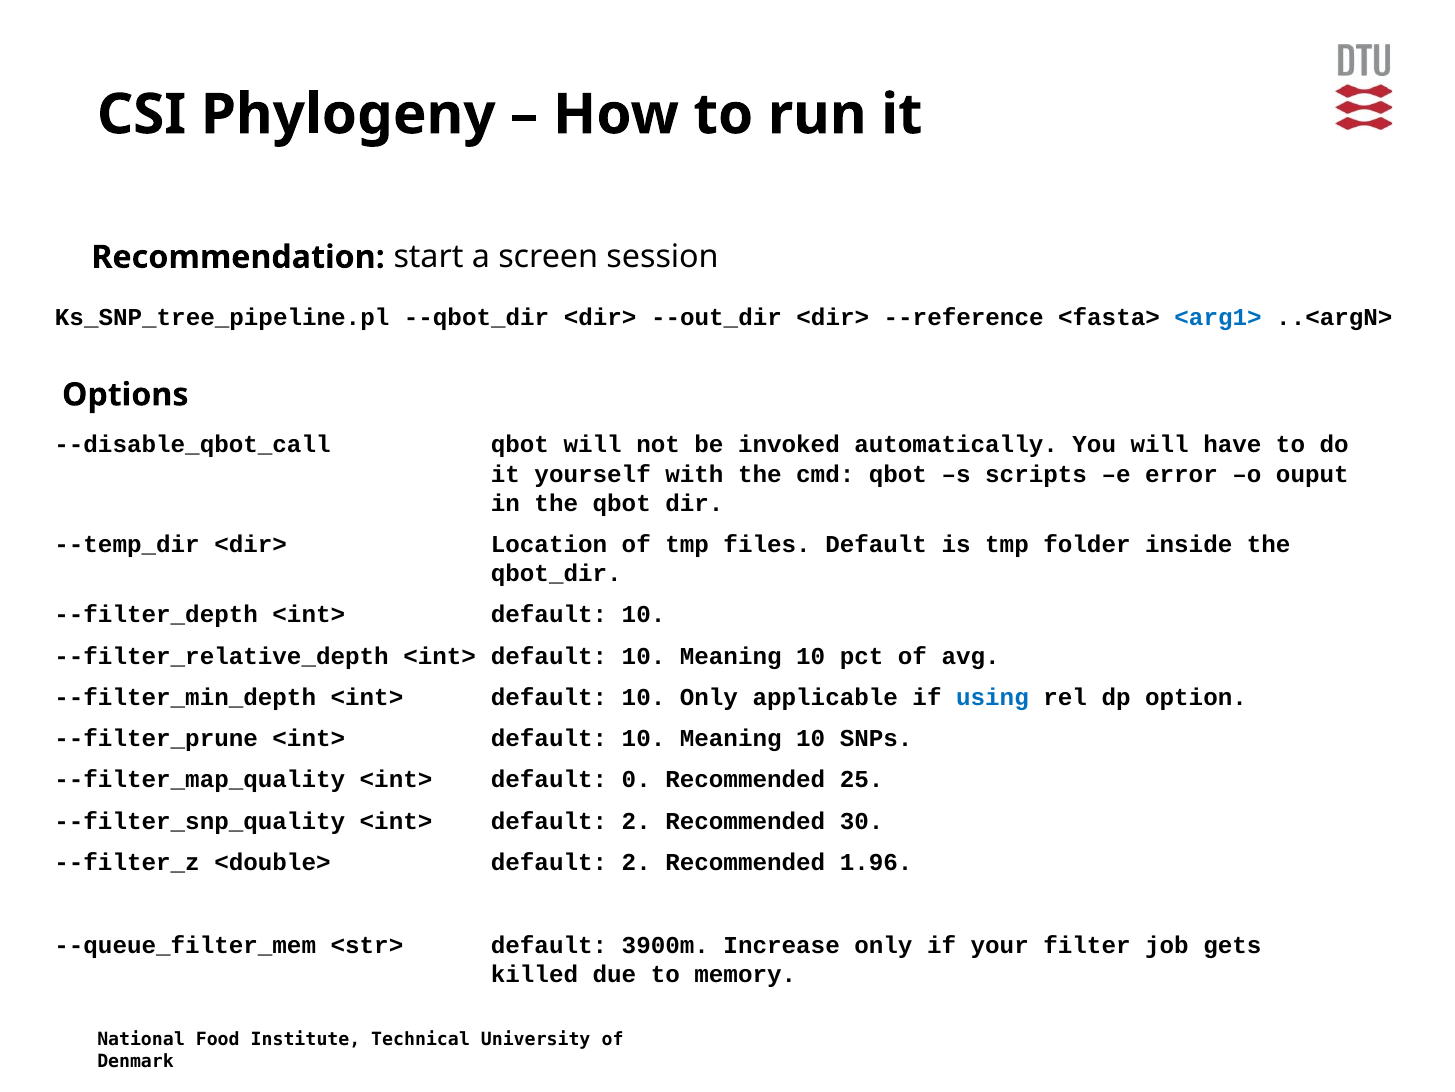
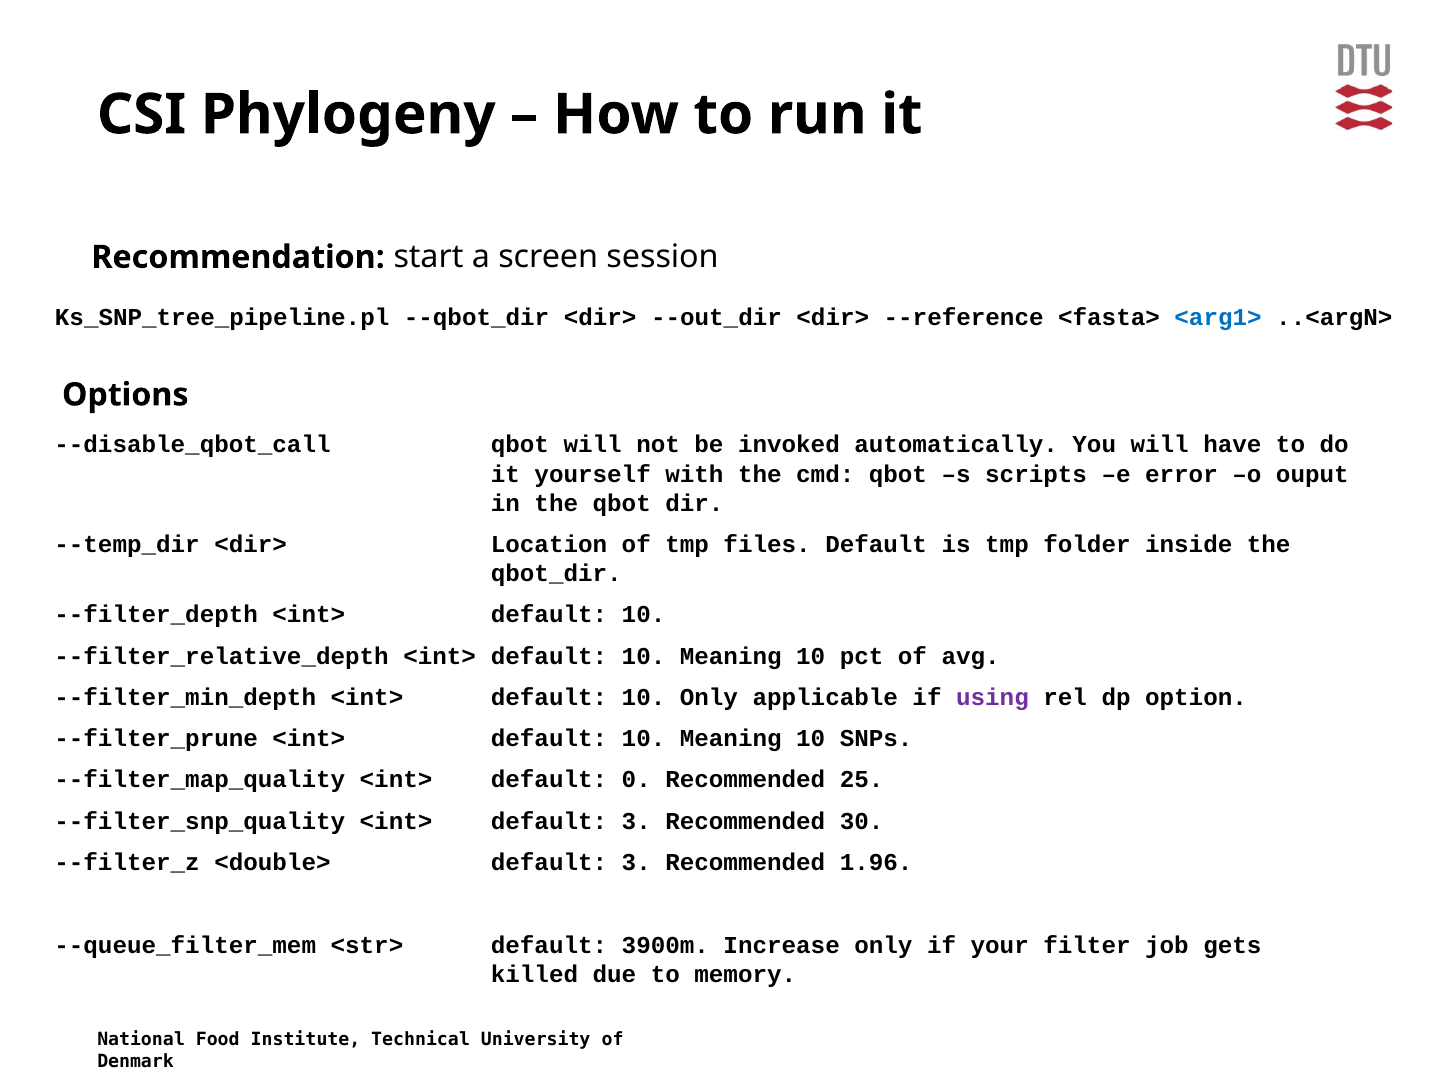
using colour: blue -> purple (992, 697)
<int> default 2: 2 -> 3 (636, 821)
<double> default 2: 2 -> 3 (636, 862)
